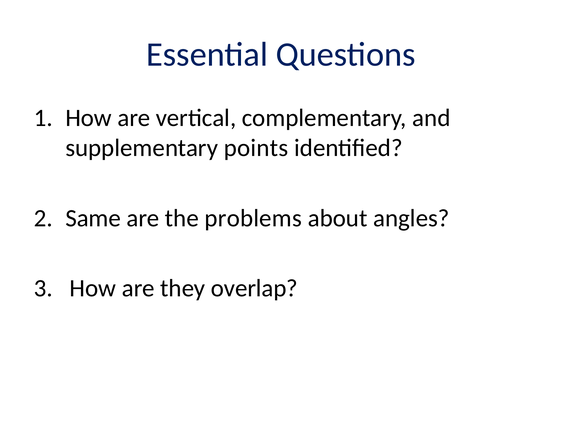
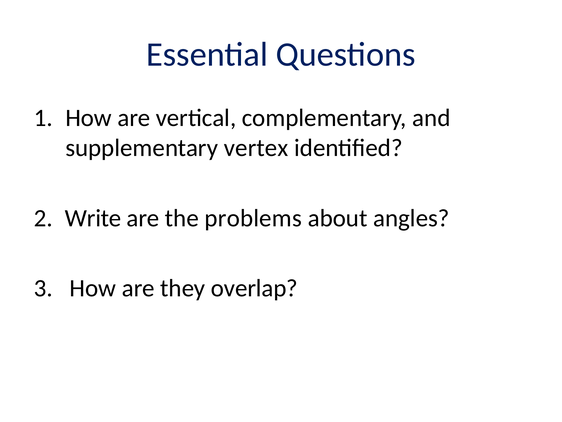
points: points -> vertex (256, 148)
Same: Same -> Write (93, 218)
